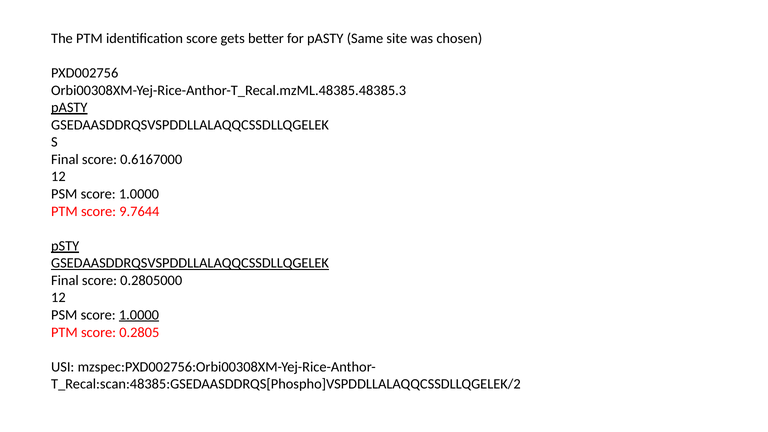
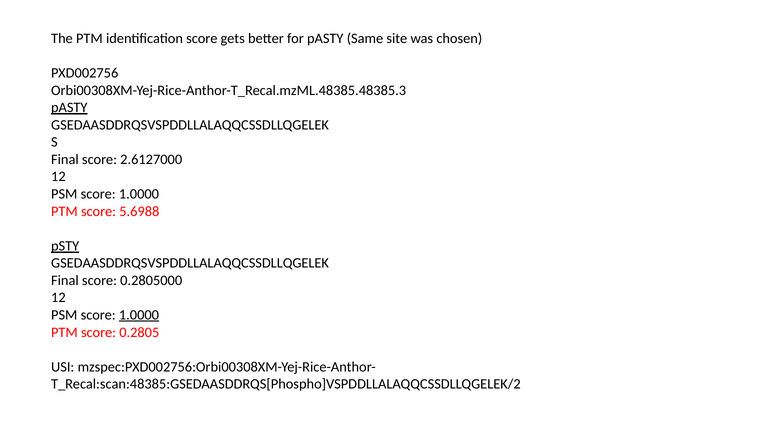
0.6167000: 0.6167000 -> 2.6127000 (151, 159)
9.7644: 9.7644 -> 5.6988 (139, 211)
GSEDAASDDRQSVSPDDLLALAQQCSSDLLQGELEK underline: present -> none (190, 263)
